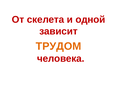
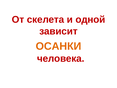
ТРУДОМ: ТРУДОМ -> ОСАНКИ (59, 46)
